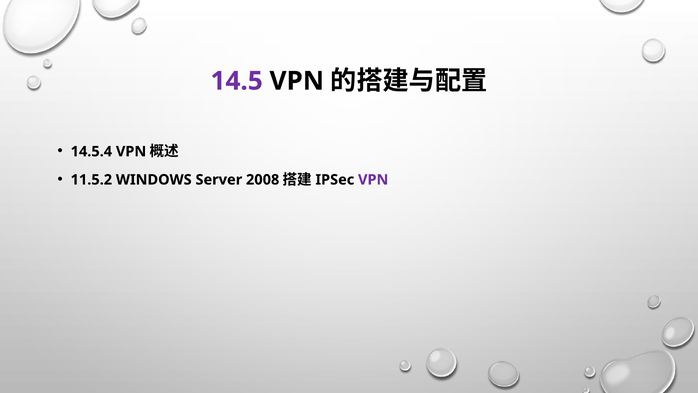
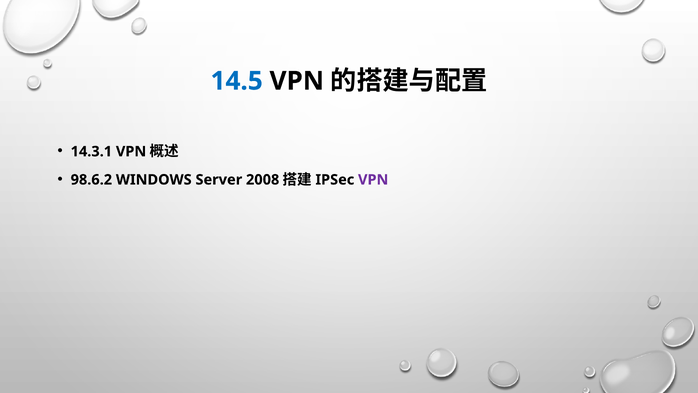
14.5 colour: purple -> blue (237, 81)
14.5.4: 14.5.4 -> 14.3.1 (91, 151)
11.5.2: 11.5.2 -> 98.6.2 (91, 180)
